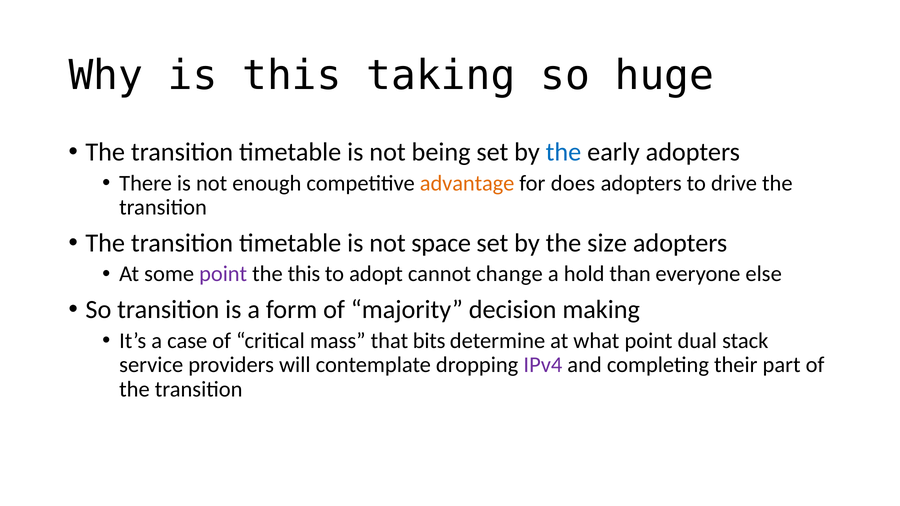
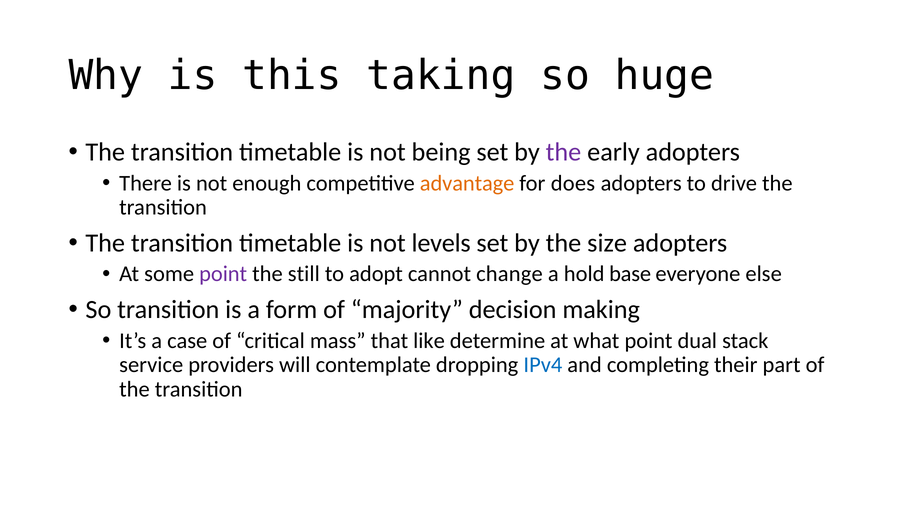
the colour: blue -> purple (564, 152)
space: space -> levels (441, 243)
the this: this -> still (304, 274)
than: than -> base (630, 274)
bits: bits -> like (429, 341)
IPv4 colour: purple -> blue (543, 365)
